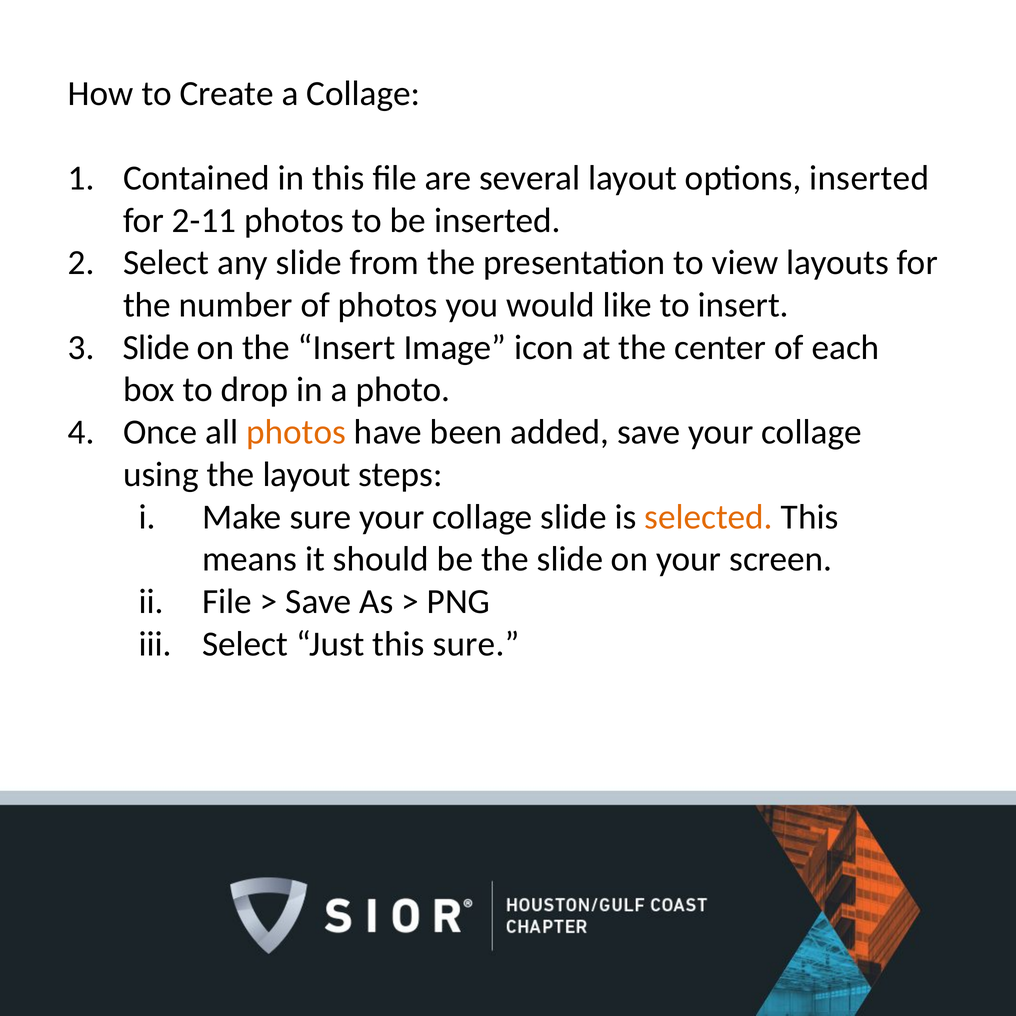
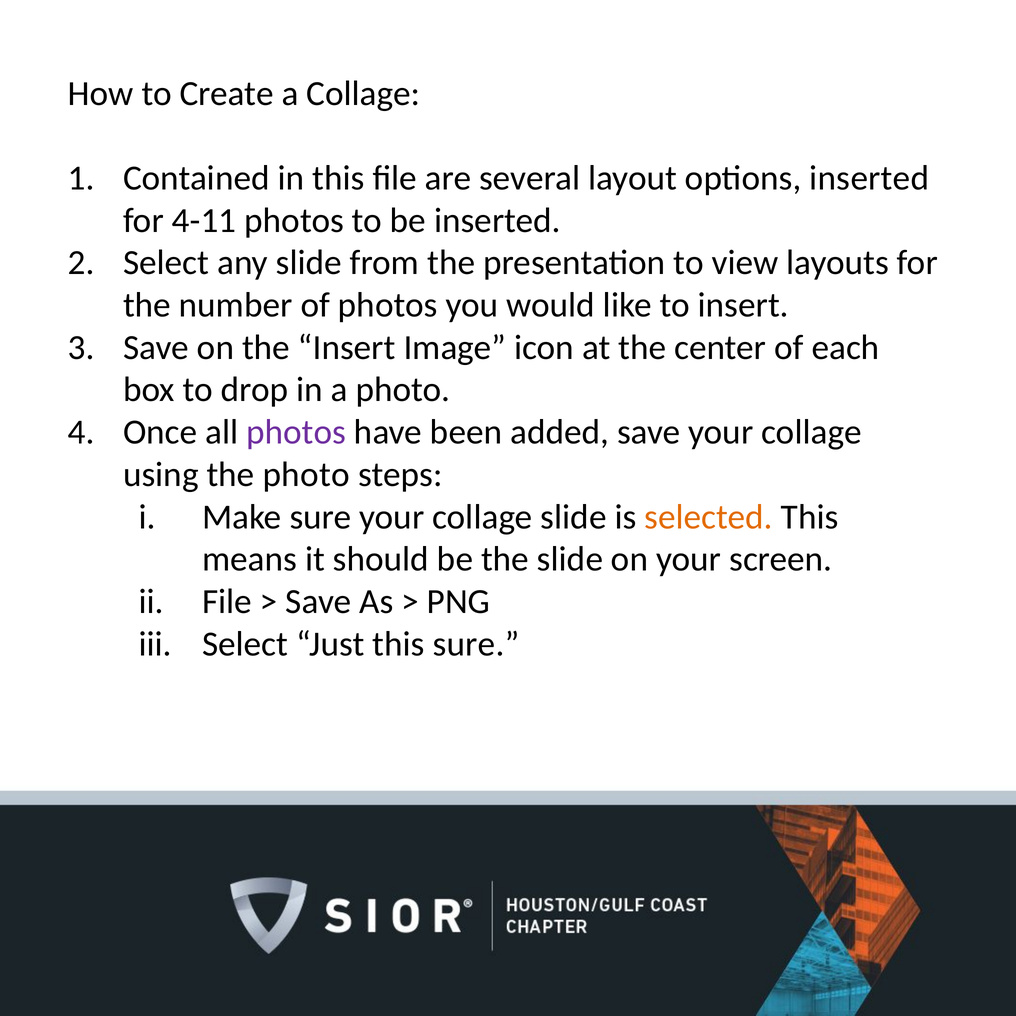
2-11: 2-11 -> 4-11 (204, 220)
Slide: Slide -> Save (156, 347)
photos colour: orange -> purple (296, 432)
the layout: layout -> photo (306, 475)
